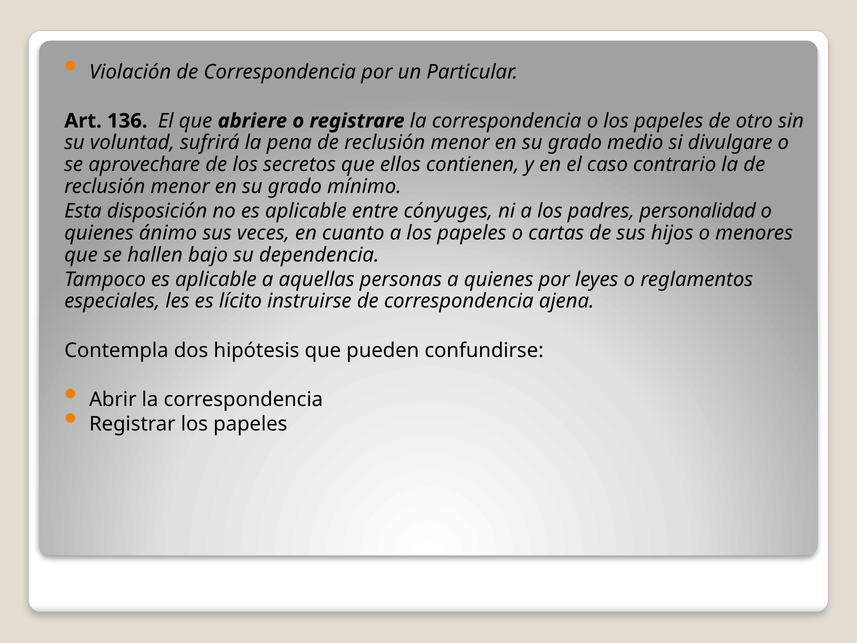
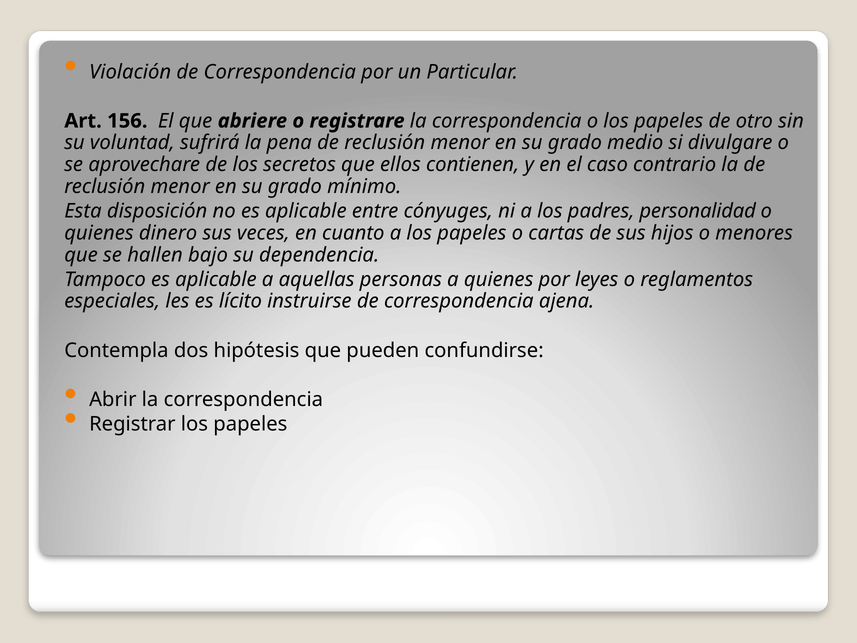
136: 136 -> 156 (127, 121)
ánimo: ánimo -> dinero (168, 233)
